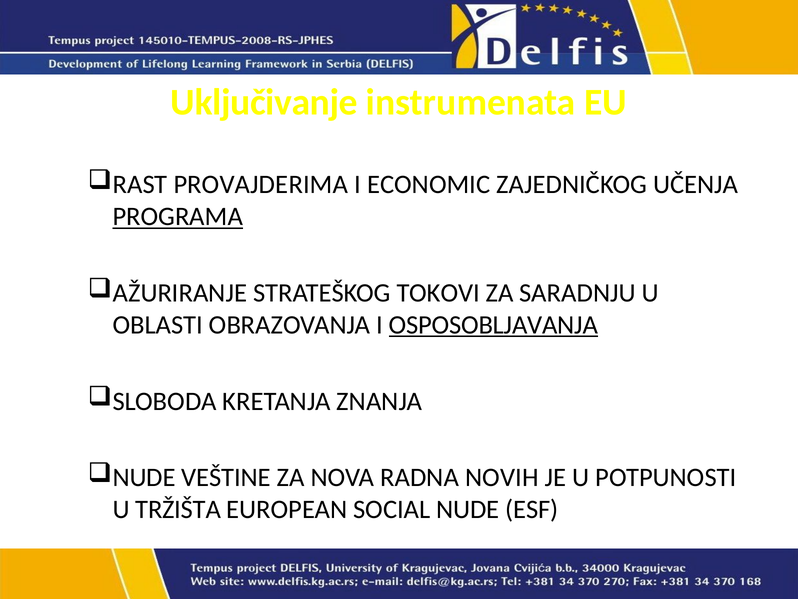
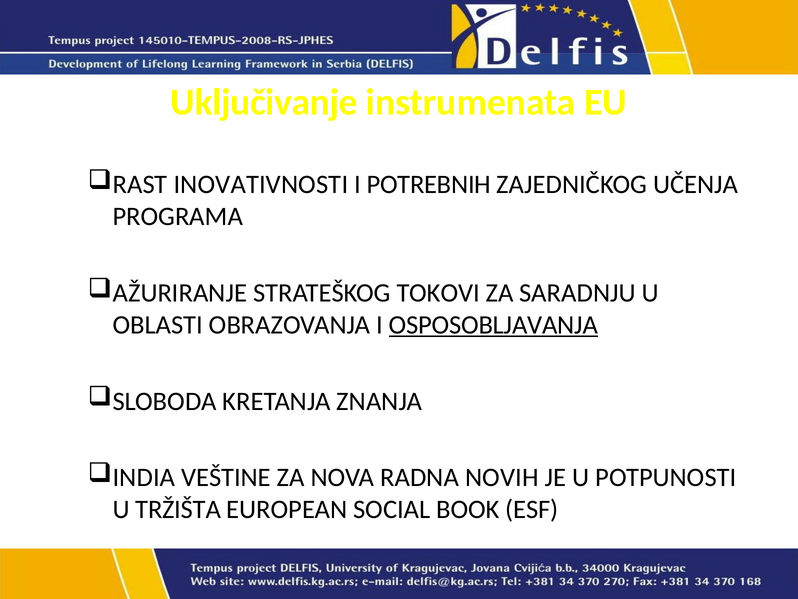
PROVAJDERIMA: PROVAJDERIMA -> INOVATIVNOSTI (261, 185)
ECONOMIC: ECONOMIC -> POTREBNIH (429, 185)
PROGRAMA underline: present -> none (178, 216)
NUDE: NUDE -> INDIA (144, 477)
SOCIAL NUDE: NUDE -> BOOK (468, 509)
